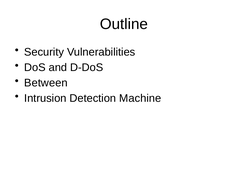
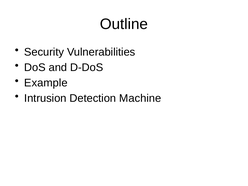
Between: Between -> Example (46, 83)
